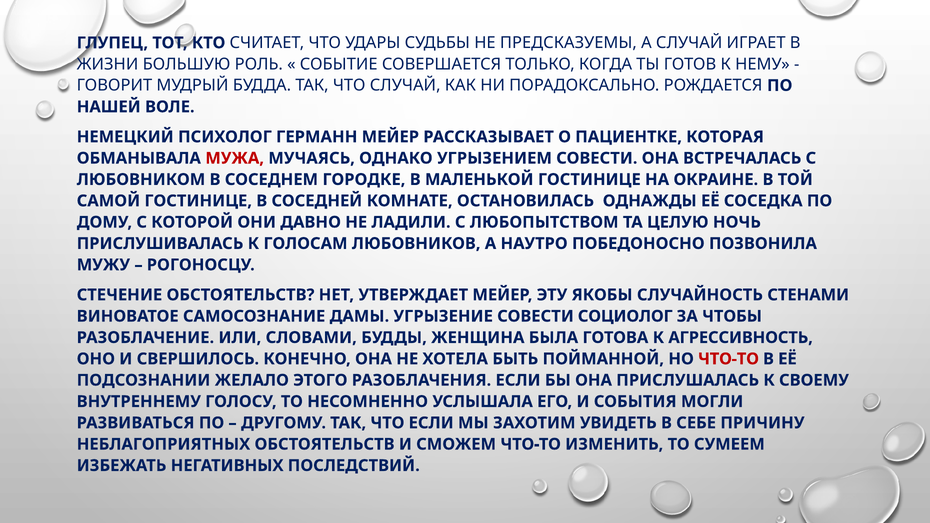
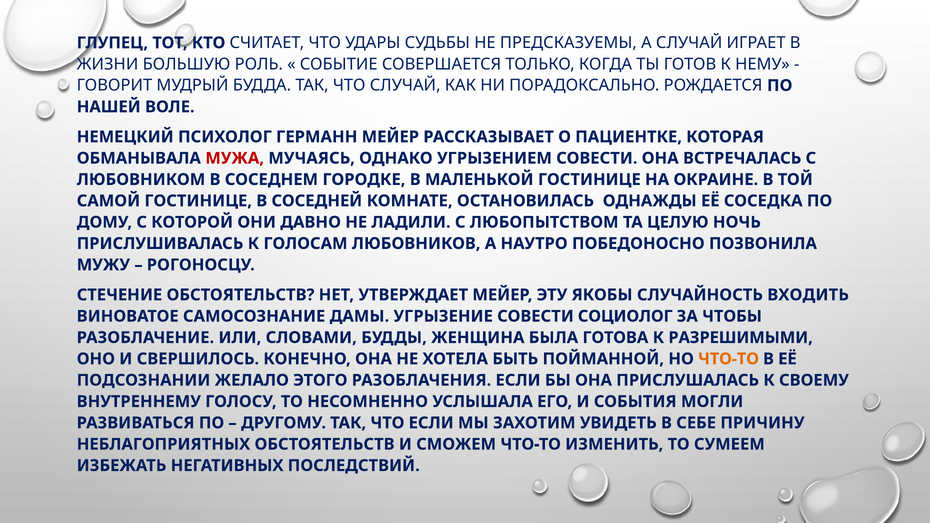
СТЕНАМИ: СТЕНАМИ -> ВХОДИТЬ (808, 295)
АГРЕССИВНОСТЬ: АГРЕССИВНОСТЬ -> РАЗРЕШИМЫМИ (741, 338)
ЧТО-ТО colour: red -> orange (729, 359)
